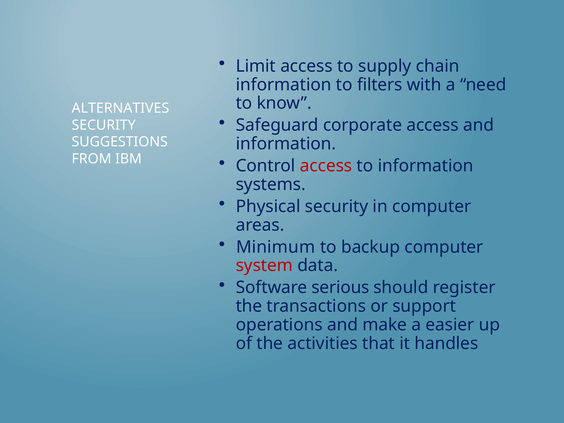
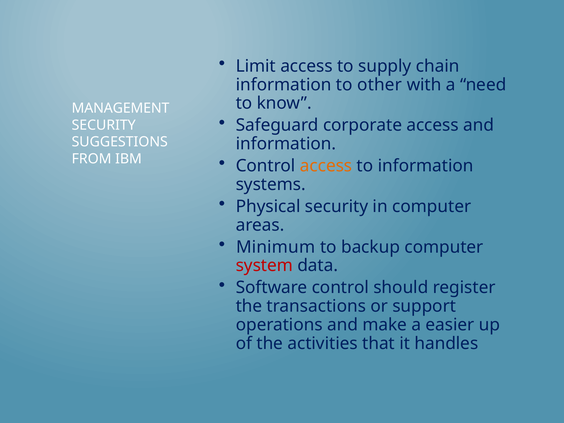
filters: filters -> other (380, 85)
ALTERNATIVES: ALTERNATIVES -> MANAGEMENT (121, 108)
access colour: red -> orange (326, 166)
Software serious: serious -> control (340, 288)
